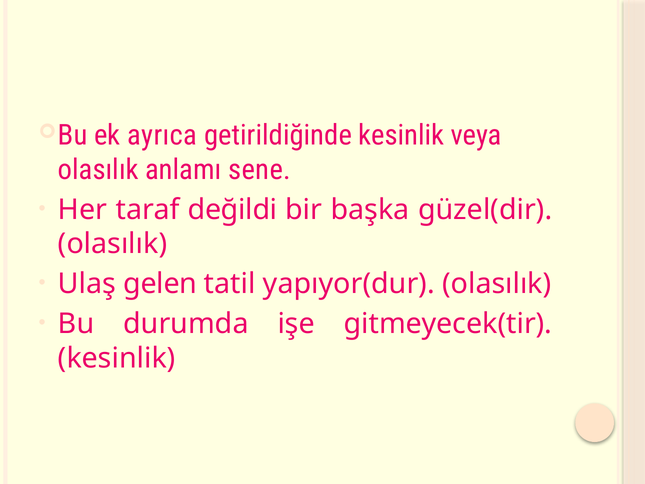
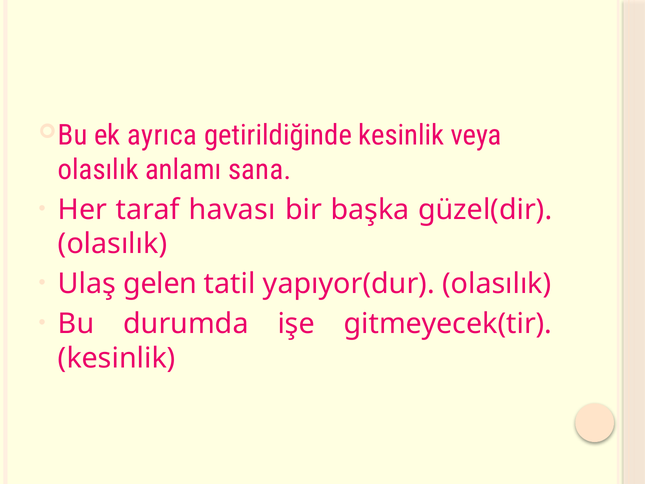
sene: sene -> sana (260, 170)
değildi: değildi -> havası (232, 209)
